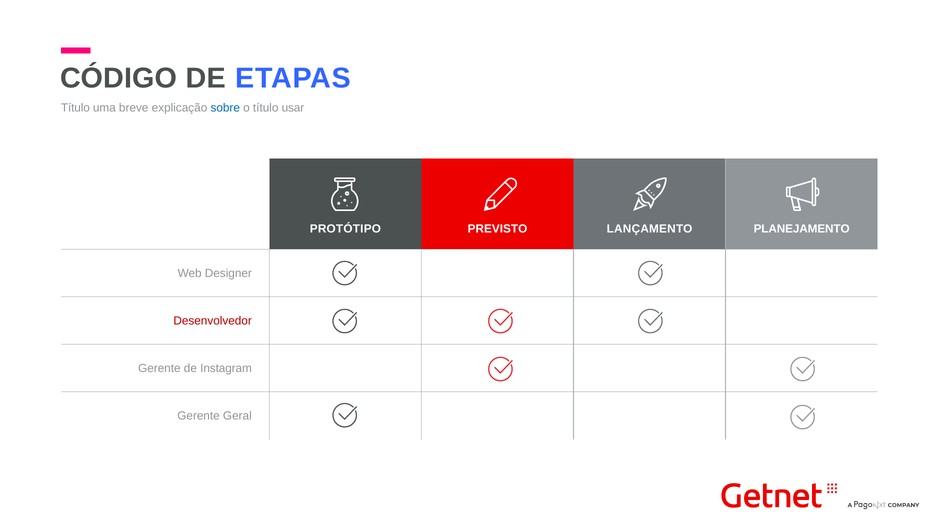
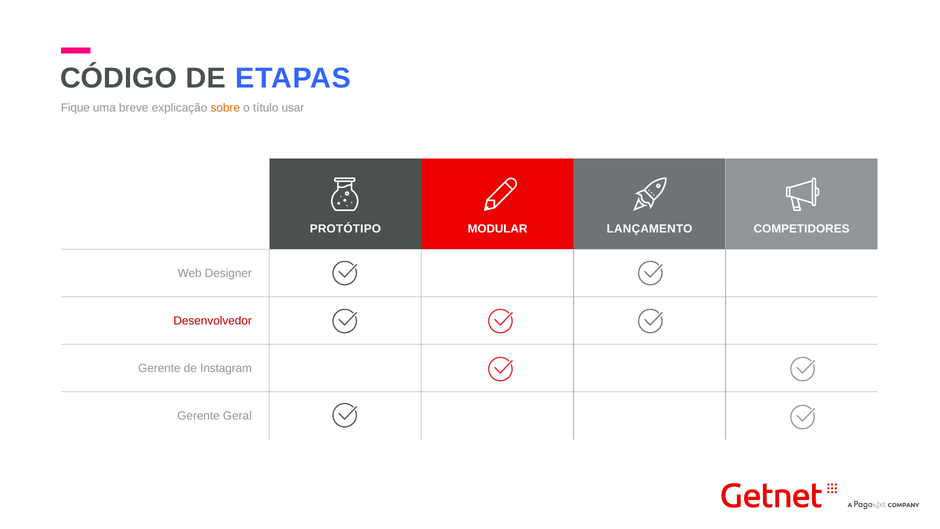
Título: Título -> Fique (75, 108)
sobre colour: blue -> orange (225, 108)
PREVISTO: PREVISTO -> MODULAR (498, 229)
PLANEJAMENTO: PLANEJAMENTO -> COMPETIDORES (802, 229)
